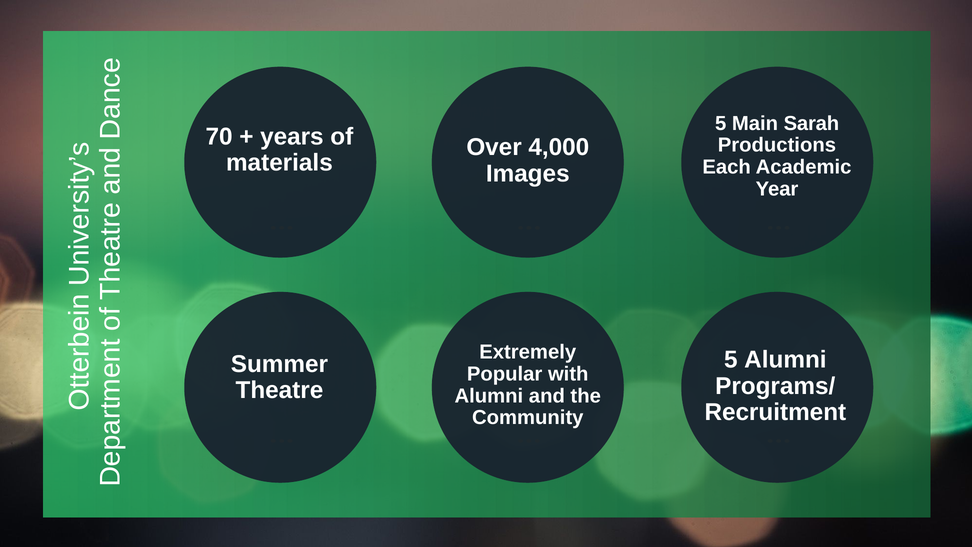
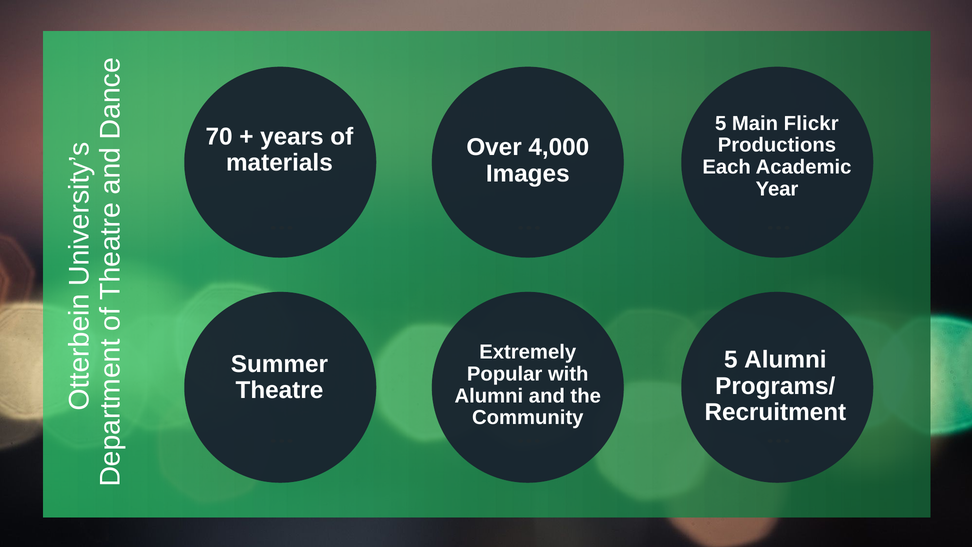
Sarah: Sarah -> Flickr (811, 123)
